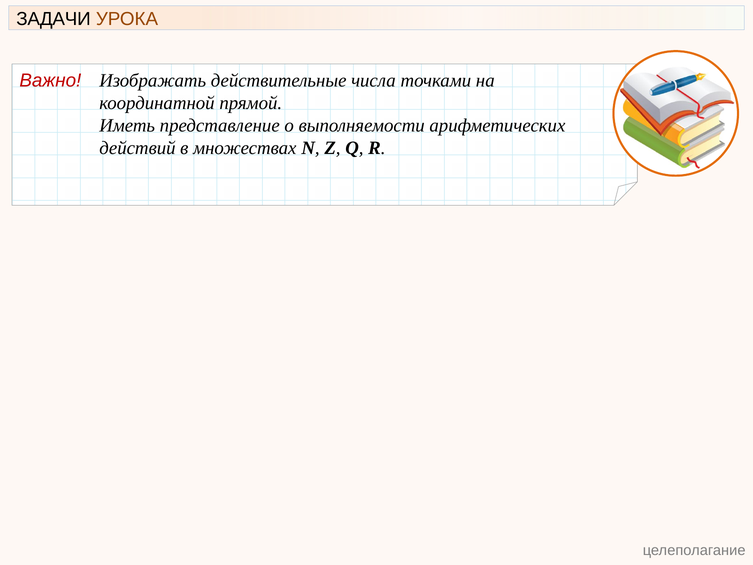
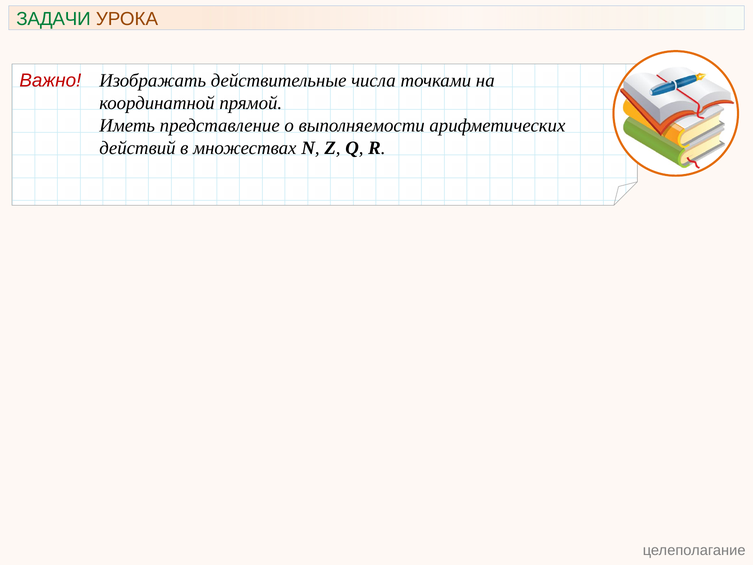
ЗАДАЧИ colour: black -> green (54, 19)
